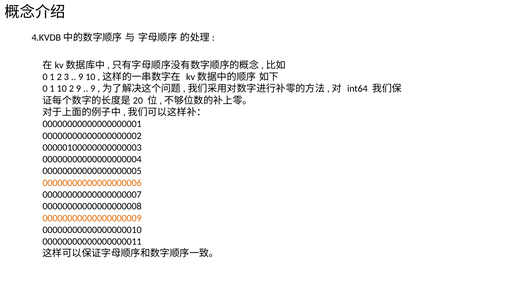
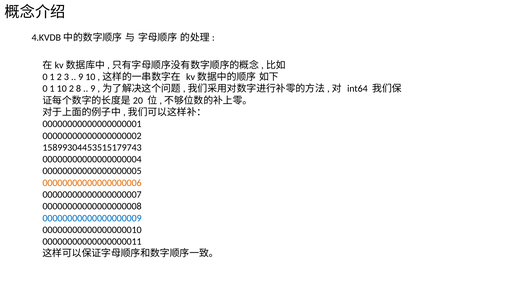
2 9: 9 -> 8 (79, 89)
00000100000000000003: 00000100000000000003 -> 15899304453515179743 (92, 147)
00000000000000000009 colour: orange -> blue (92, 218)
